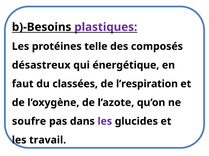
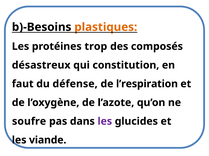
plastiques colour: purple -> orange (106, 27)
telle: telle -> trop (96, 47)
énergétique: énergétique -> constitution (126, 65)
classées: classées -> défense (75, 84)
travail: travail -> viande (48, 141)
